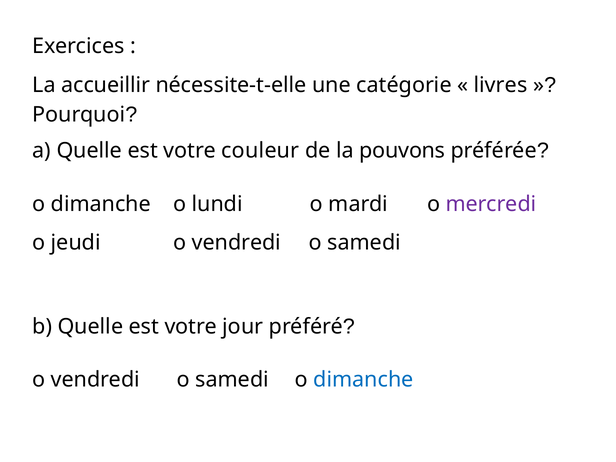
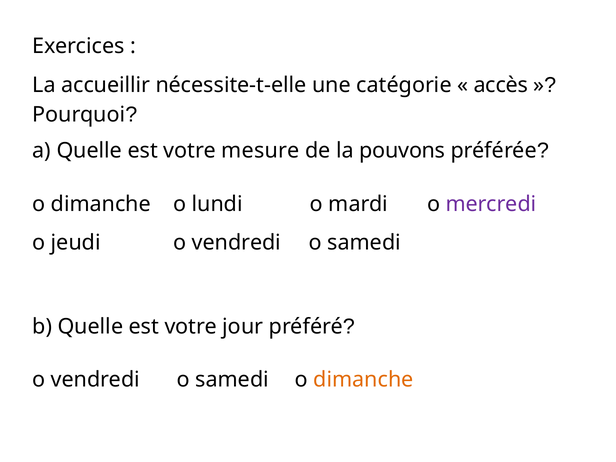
livres: livres -> accès (501, 85)
couleur: couleur -> mesure (260, 151)
dimanche colour: blue -> orange (363, 380)
